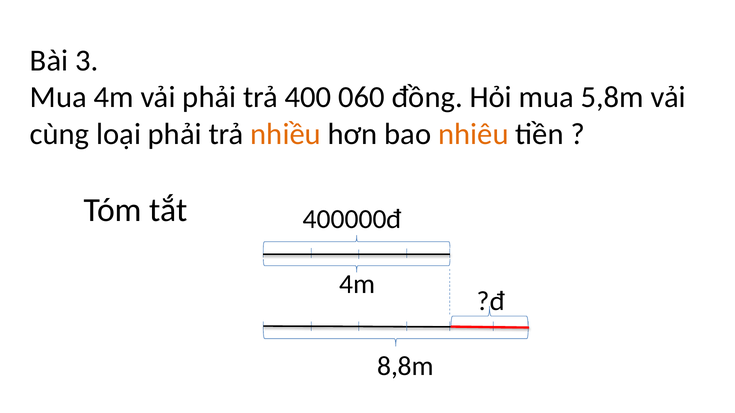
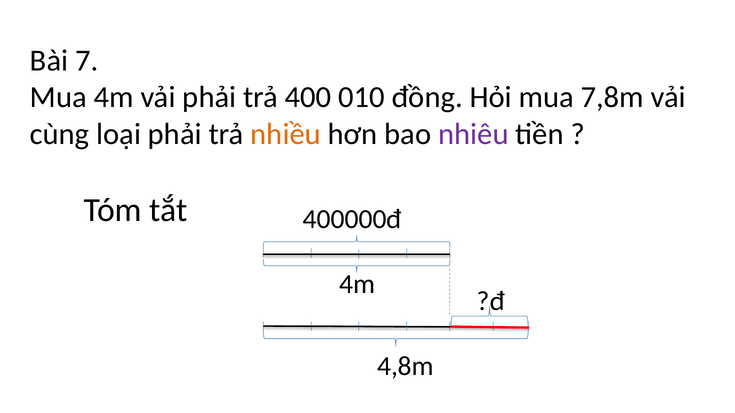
3: 3 -> 7 (87, 61)
060: 060 -> 010 (362, 97)
5,8m: 5,8m -> 7,8m (612, 97)
nhiêu colour: orange -> purple (473, 134)
8,8m: 8,8m -> 4,8m (406, 367)
